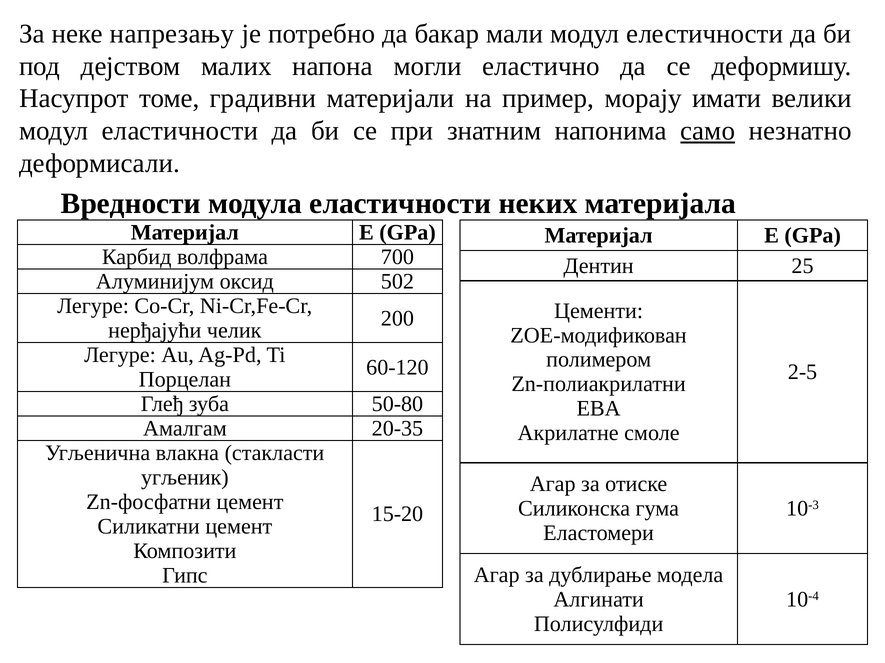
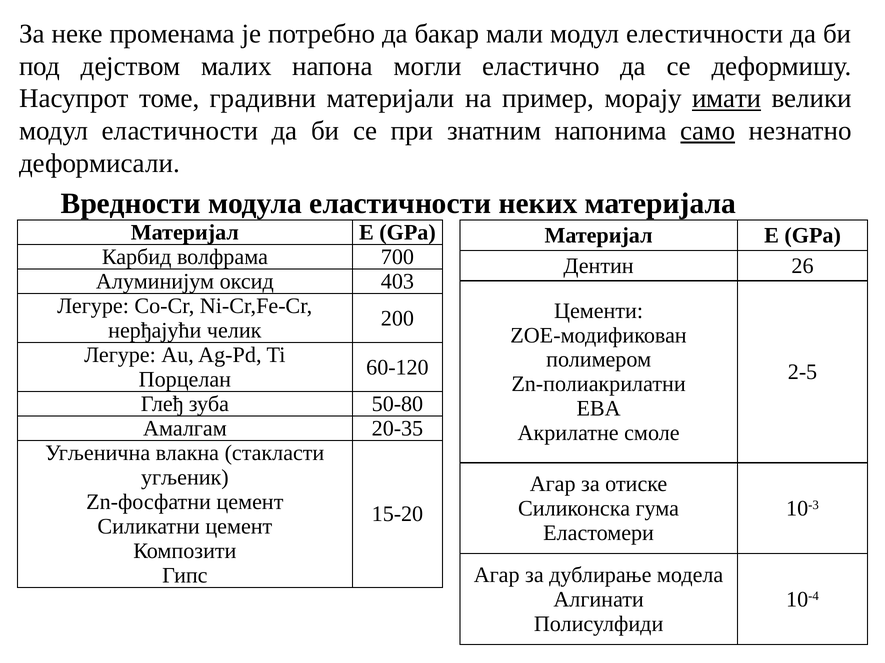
напрезању: напрезању -> променама (172, 34)
имати underline: none -> present (727, 99)
25: 25 -> 26 (803, 266)
502: 502 -> 403 (397, 282)
